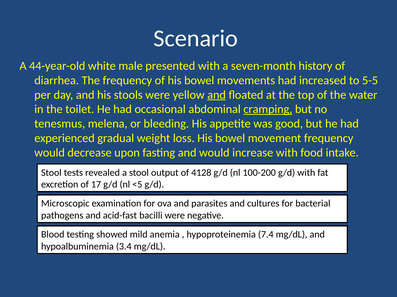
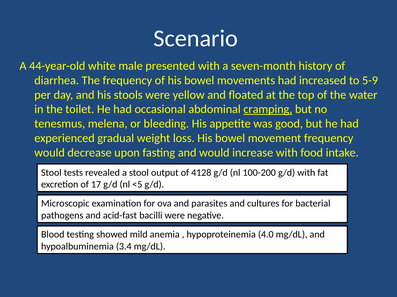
5-5: 5-5 -> 5-9 (370, 80)
and underline: present -> none (217, 95)
7.4: 7.4 -> 4.0 (266, 235)
